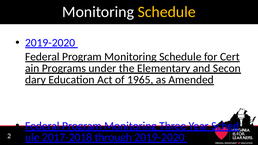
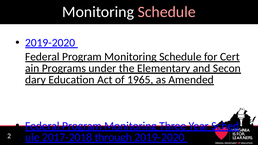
Schedule colour: yellow -> pink (167, 12)
